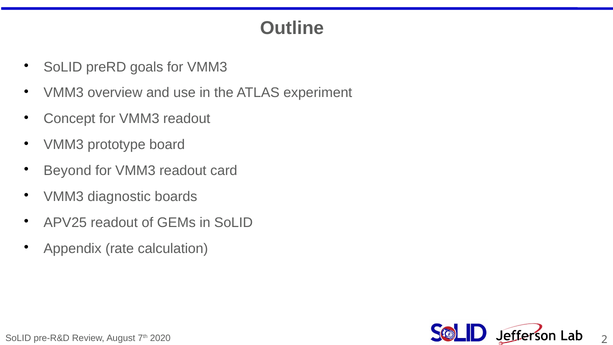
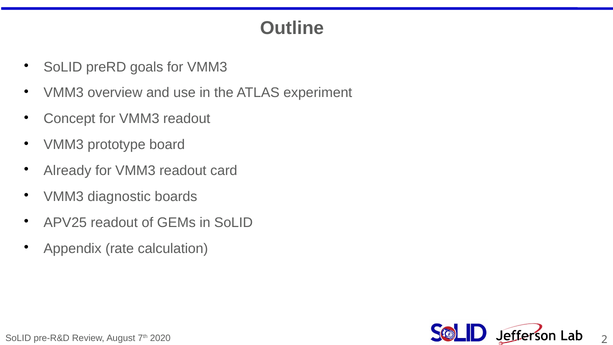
Beyond: Beyond -> Already (67, 171)
